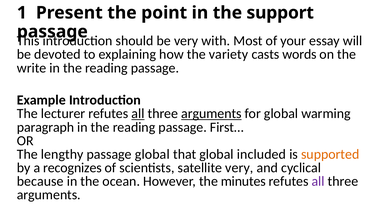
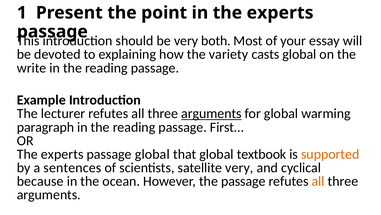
in the support: support -> experts (280, 13)
with: with -> both (216, 41)
casts words: words -> global (299, 54)
all underline: present -> none (138, 113)
lengthy: lengthy -> experts (62, 154)
included: included -> textbook (262, 154)
recognizes: recognizes -> sentences (72, 167)
the minutes: minutes -> passage (243, 181)
all colour: purple -> orange (318, 181)
